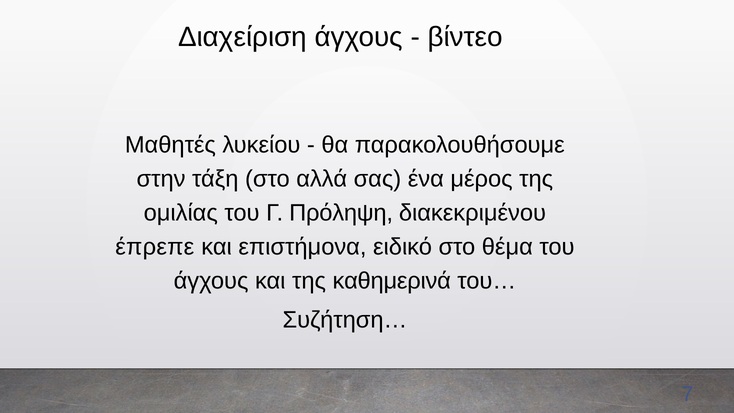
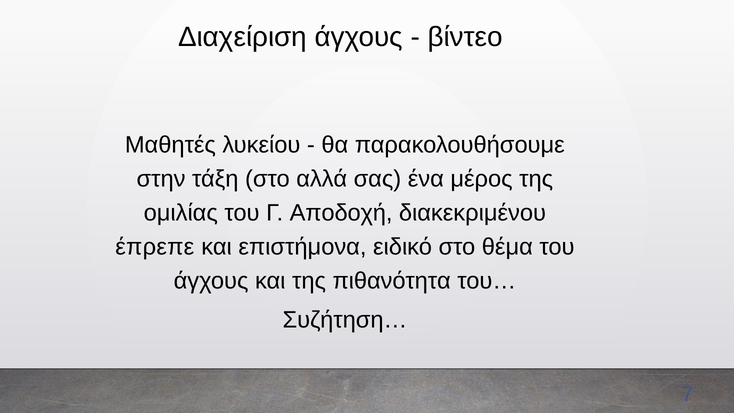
Πρόληψη: Πρόληψη -> Αποδοχή (341, 213)
καθημερινά: καθημερινά -> πιθανότητα (392, 281)
